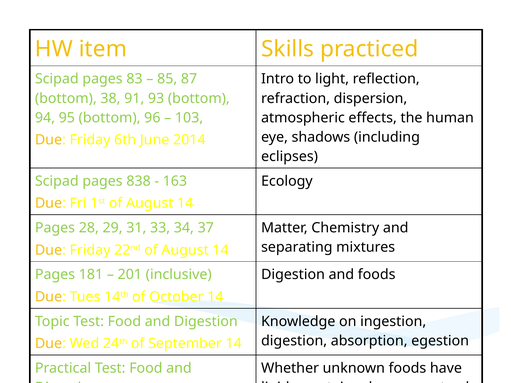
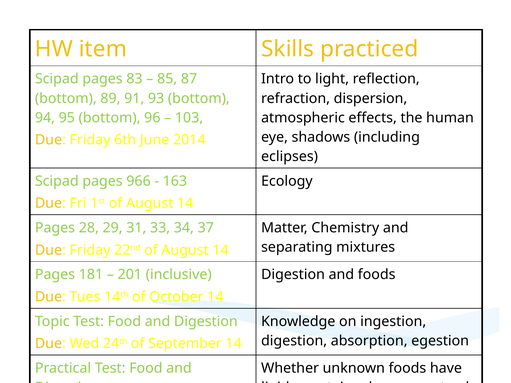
38: 38 -> 89 (110, 98)
838: 838 -> 966 (139, 181)
